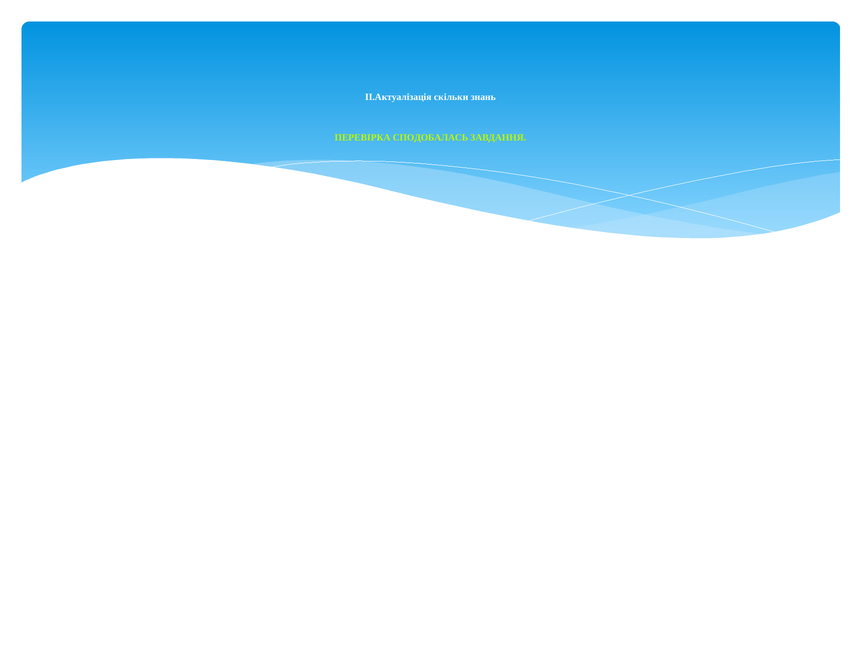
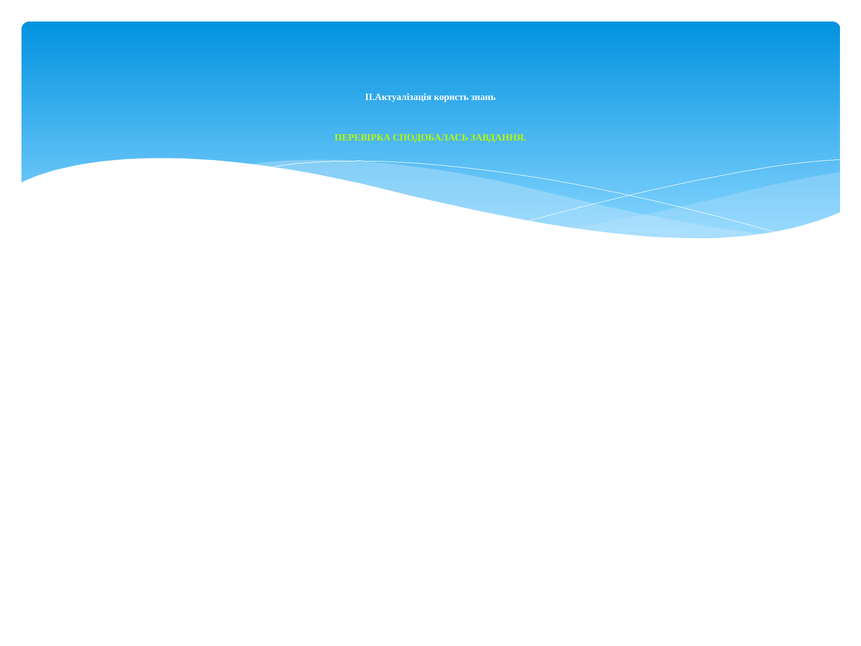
скільки: скільки -> користь (451, 97)
